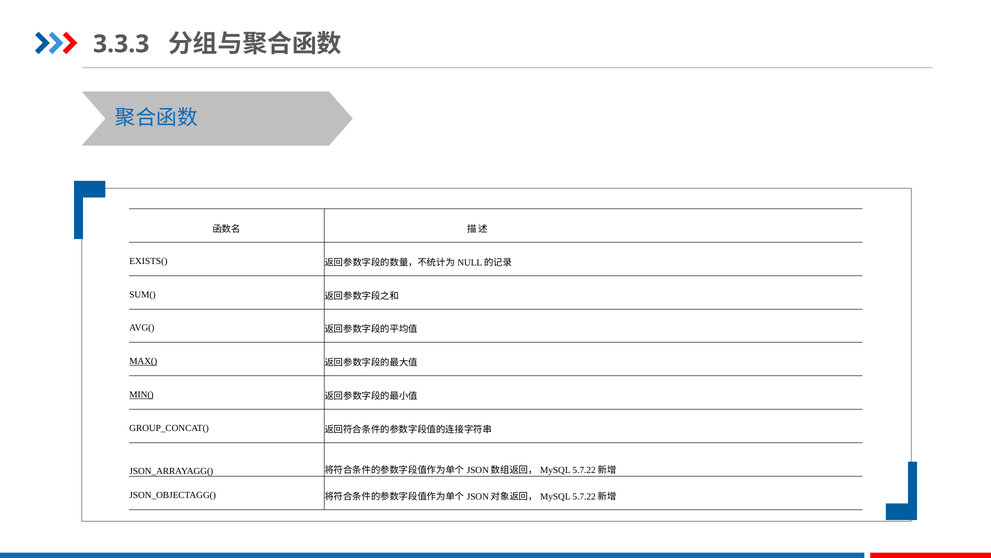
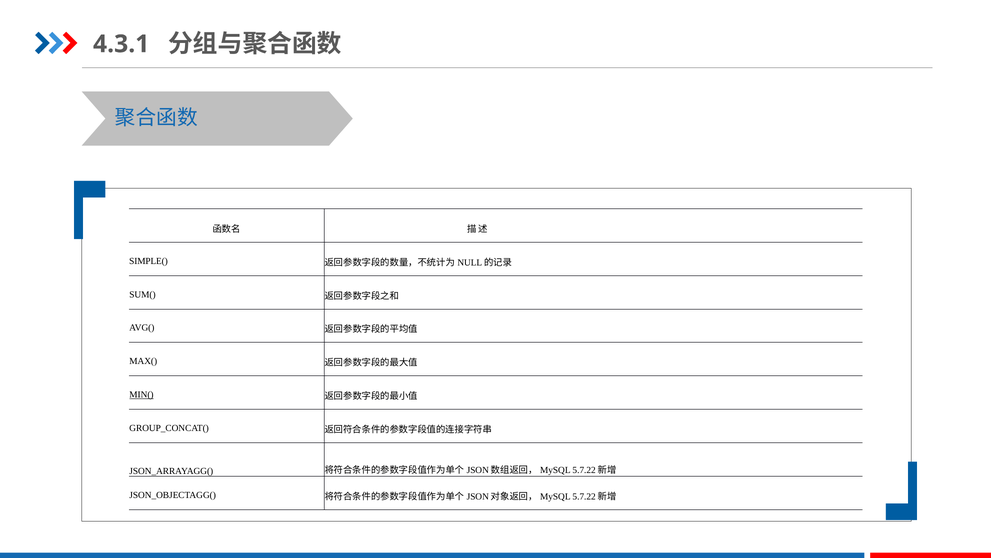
3.3.3: 3.3.3 -> 4.3.1 (121, 44)
EXISTS(: EXISTS( -> SIMPLE( (148, 261)
MAX( underline: present -> none (143, 361)
